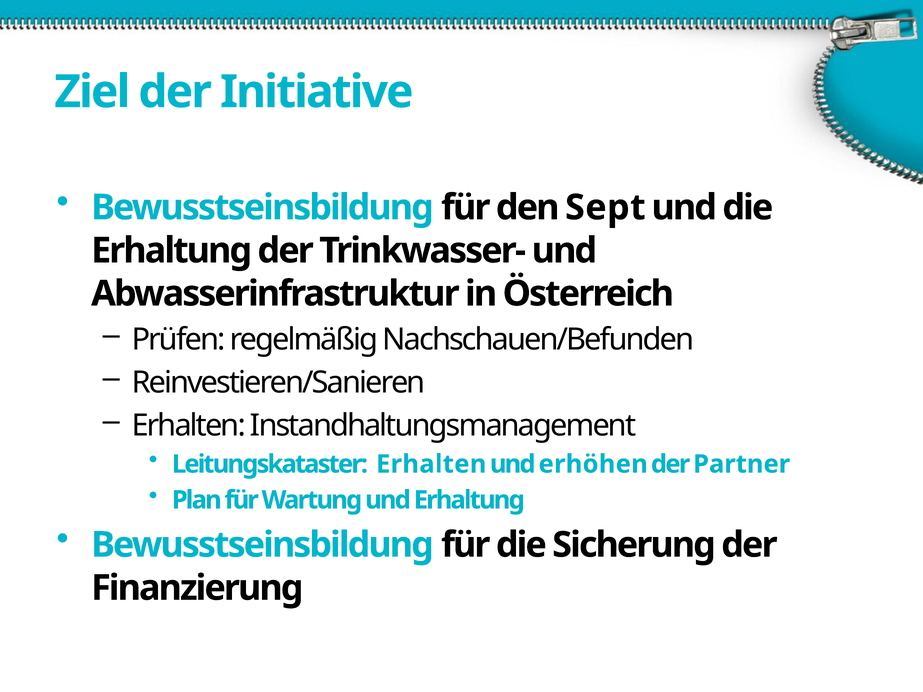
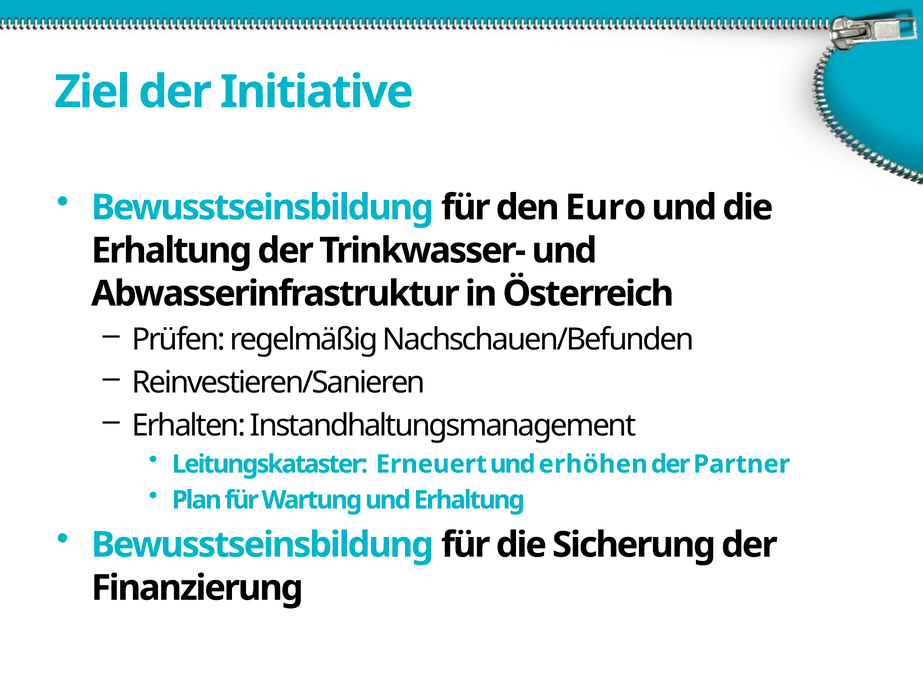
Sept: Sept -> Euro (606, 208)
Leitungskataster Erhalten: Erhalten -> Erneuert (431, 464)
